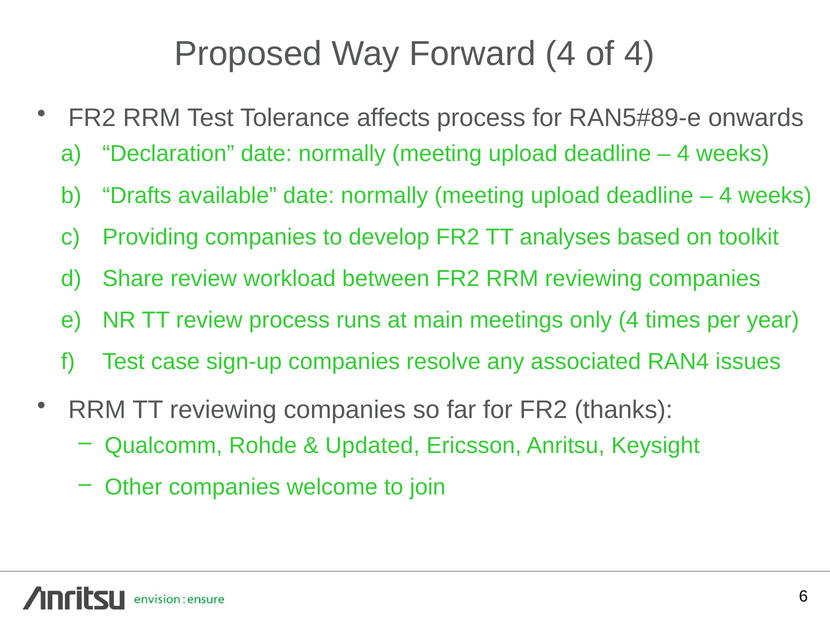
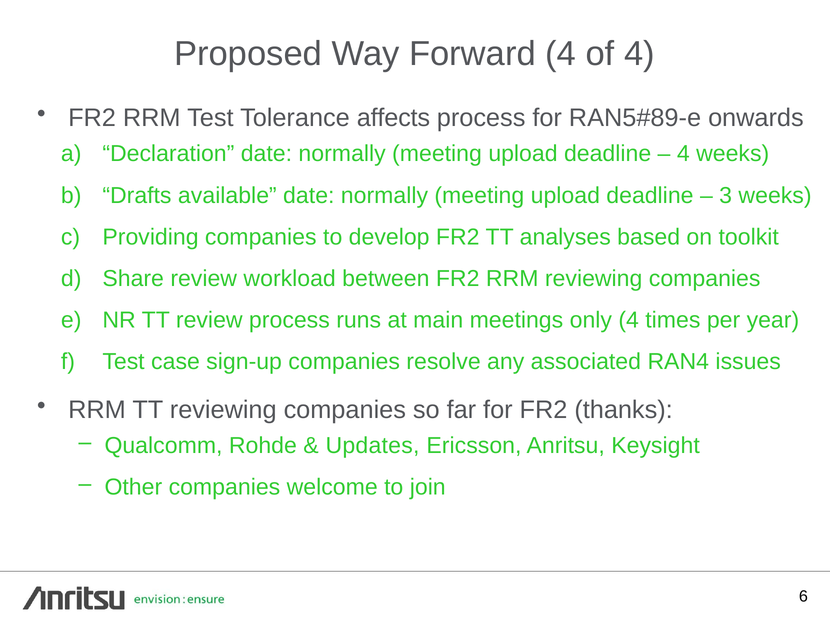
4: 4 -> 3 (726, 195)
Updated: Updated -> Updates (372, 445)
